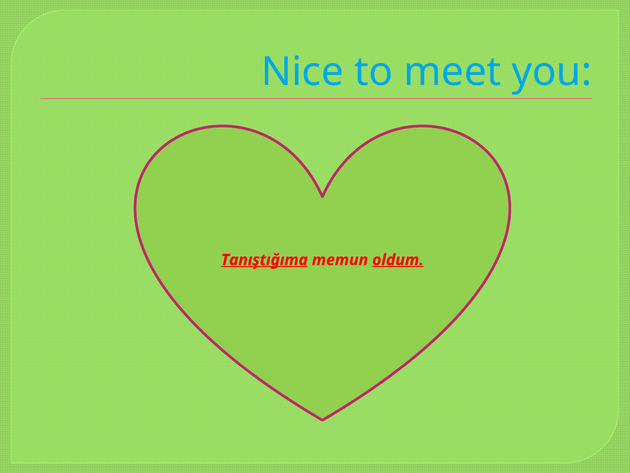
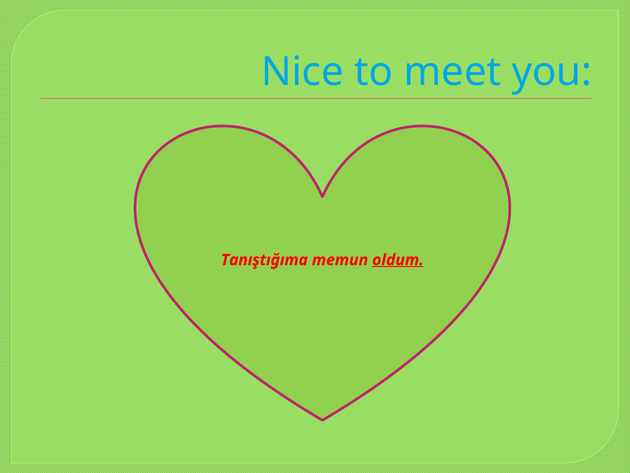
Tanıştığıma underline: present -> none (264, 260)
